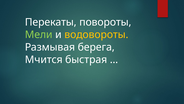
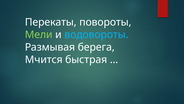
водовороты colour: yellow -> light blue (96, 35)
